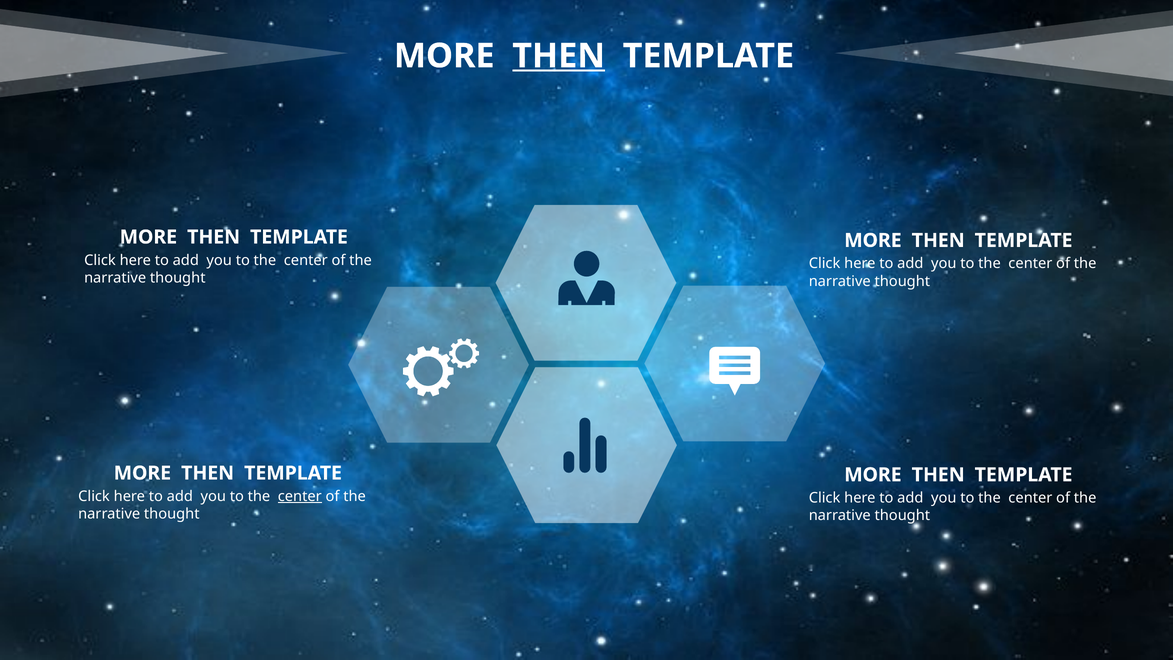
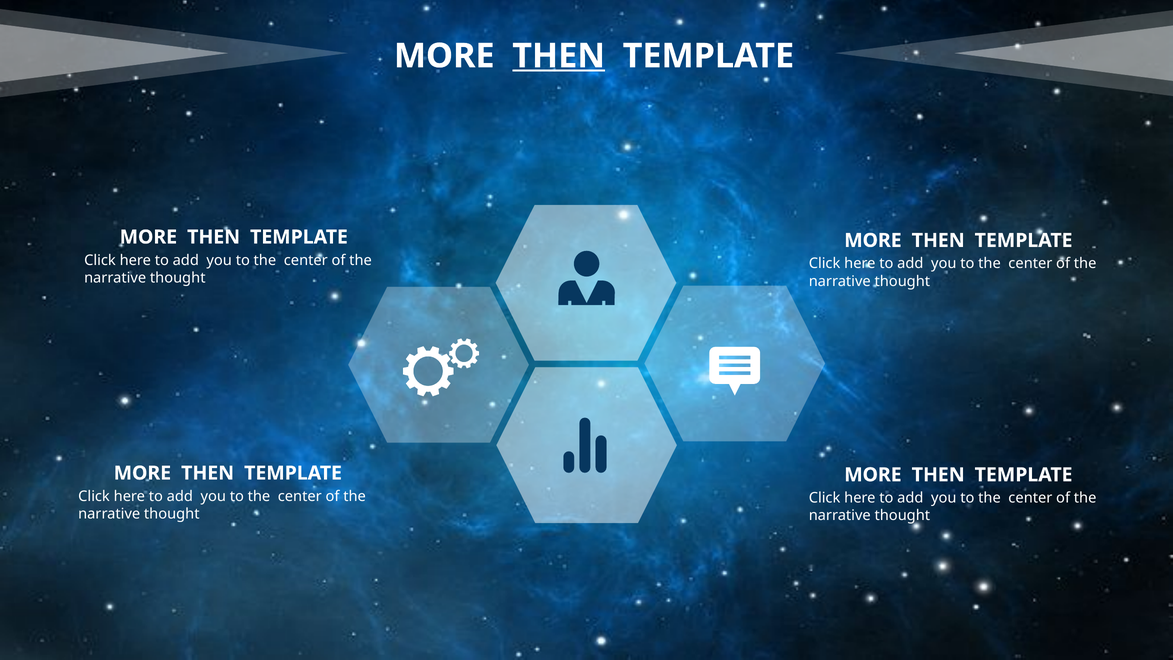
center underline: present -> none (300, 496)
